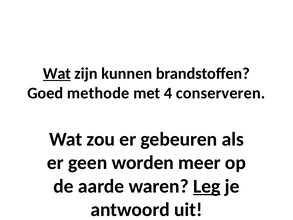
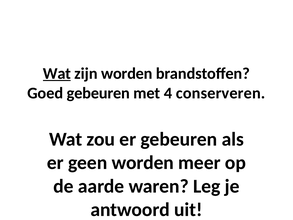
zijn kunnen: kunnen -> worden (127, 73)
Goed methode: methode -> gebeuren (98, 93)
Leg underline: present -> none (207, 186)
